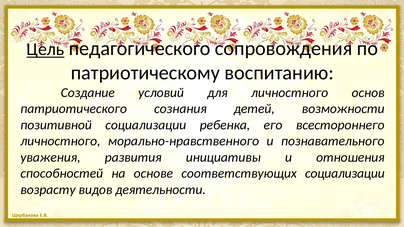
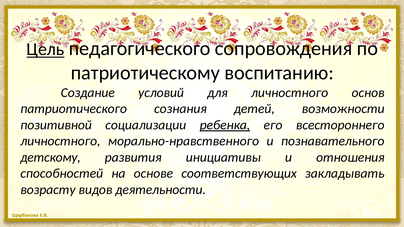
ребенка underline: none -> present (225, 125)
уважения: уважения -> детскому (51, 157)
соответствующих социализации: социализации -> закладывать (345, 174)
